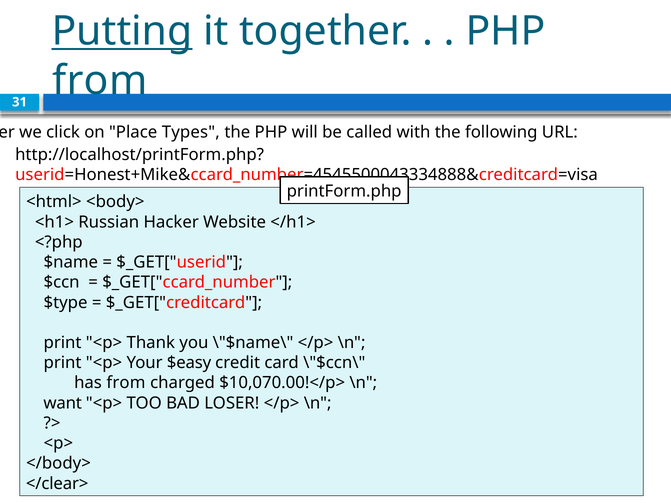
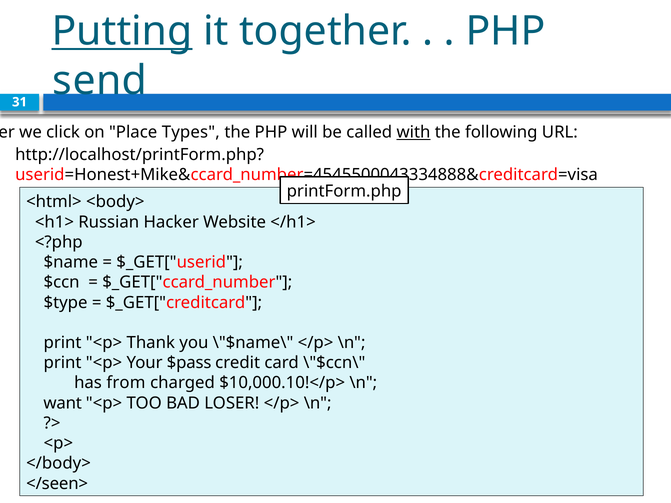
from: from -> send (100, 81)
with underline: none -> present (413, 132)
$easy: $easy -> $pass (189, 363)
$10,070.00!</p>: $10,070.00!</p> -> $10,000.10!</p> (282, 383)
</clear>: </clear> -> </seen> (57, 484)
